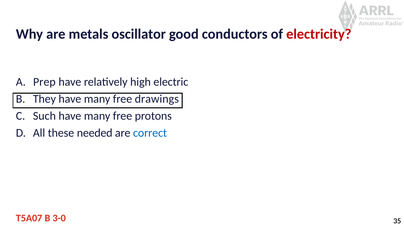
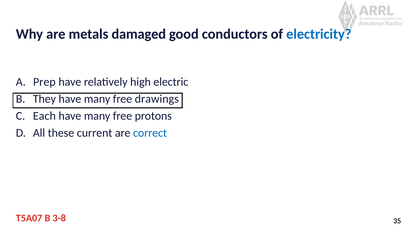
oscillator: oscillator -> damaged (139, 34)
electricity colour: red -> blue (319, 34)
Such: Such -> Each (44, 115)
needed: needed -> current (95, 132)
3-0: 3-0 -> 3-8 (59, 218)
